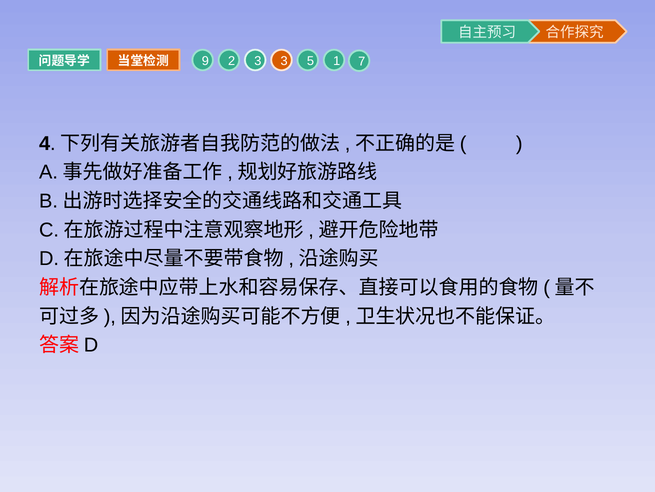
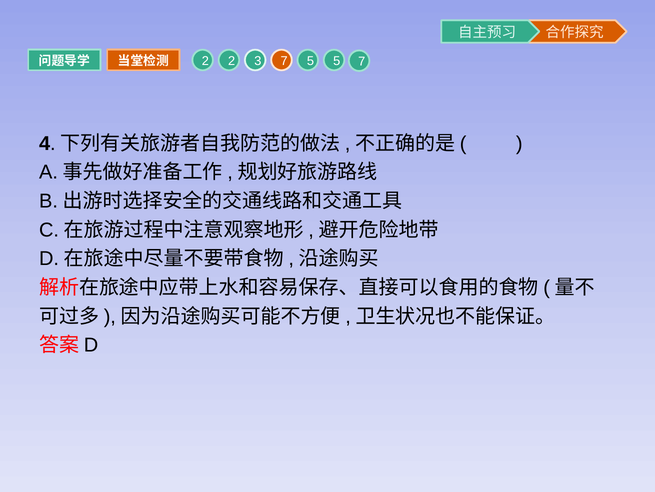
9: 9 -> 2 (205, 61)
3 3: 3 -> 7 (284, 61)
5 1: 1 -> 5 (337, 61)
